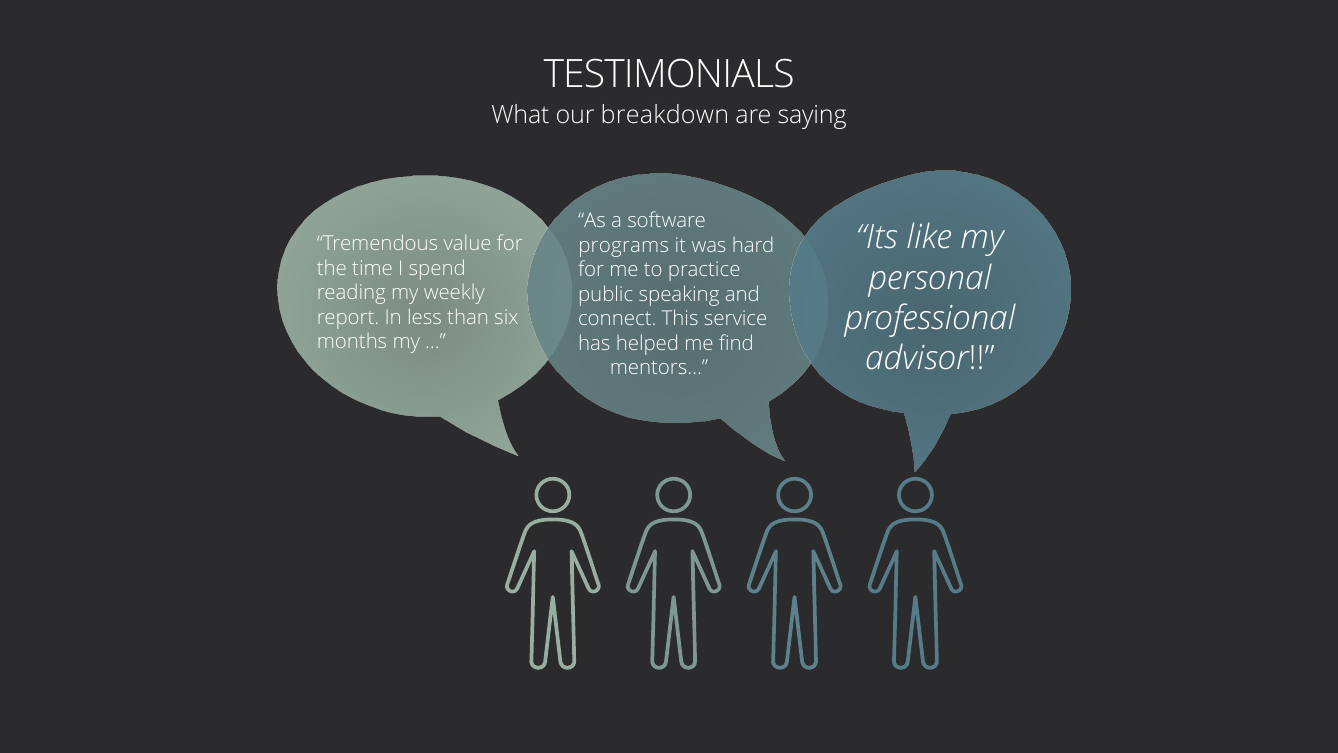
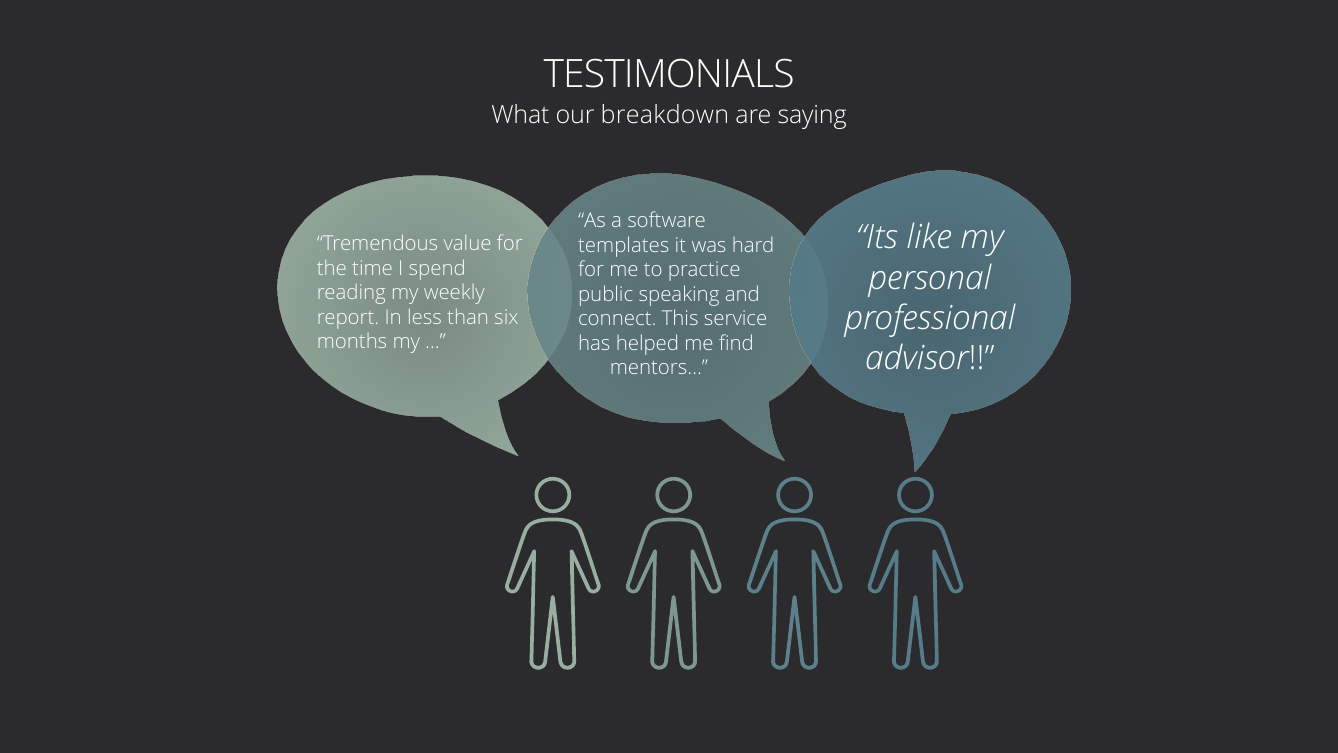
programs: programs -> templates (624, 246)
